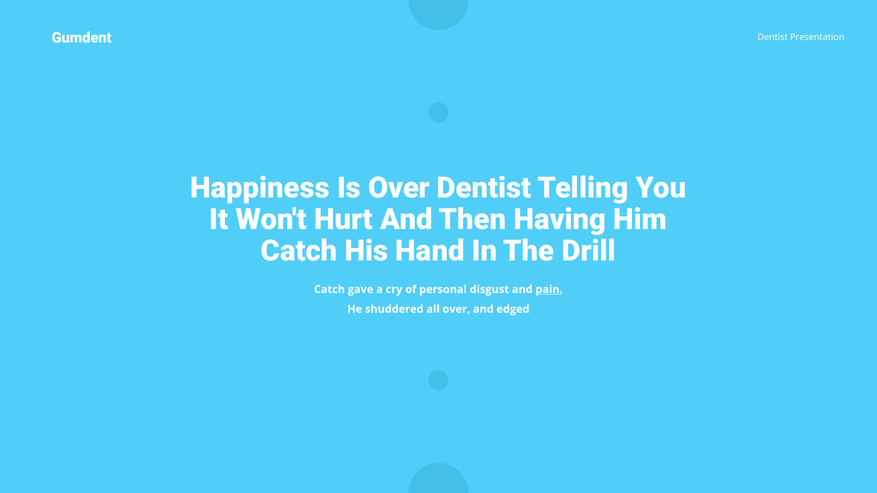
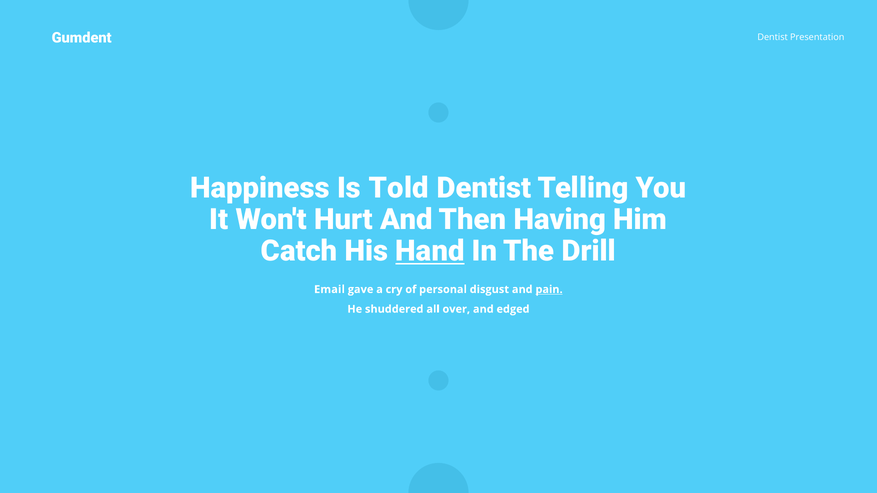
Is Over: Over -> Told (399, 188)
Hand underline: none -> present (430, 251)
Catch: Catch -> Email (329, 290)
